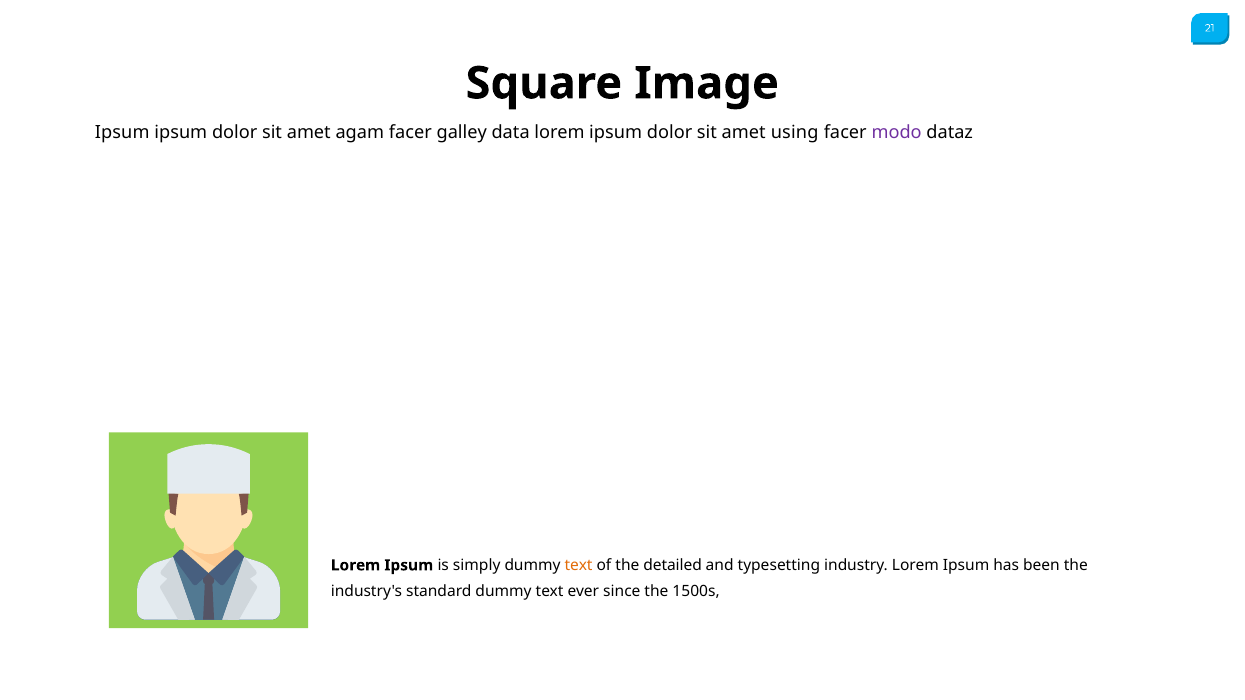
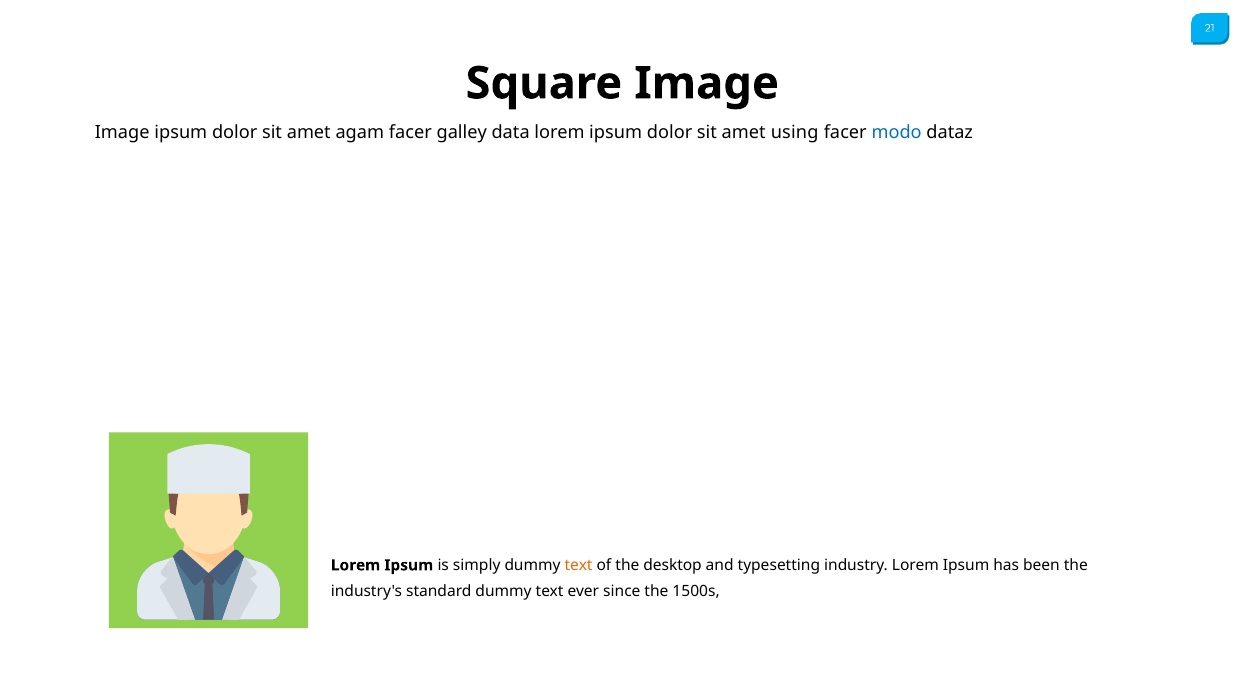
Ipsum: Ipsum -> Image (122, 133)
modo colour: purple -> blue (897, 133)
detailed: detailed -> desktop (673, 566)
